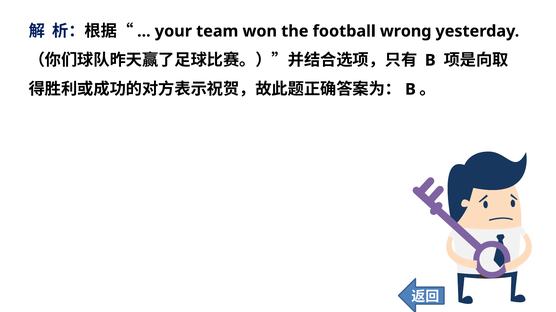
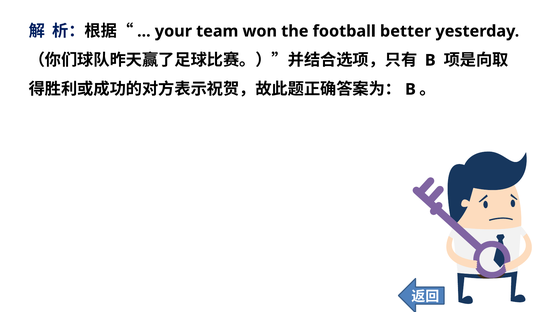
wrong: wrong -> better (406, 31)
